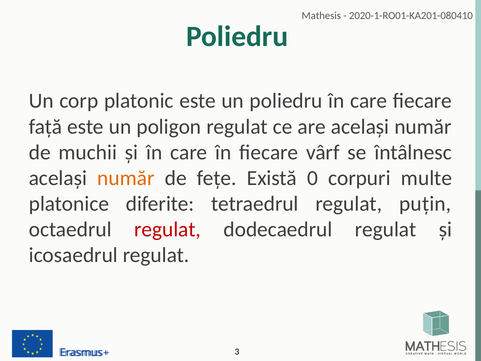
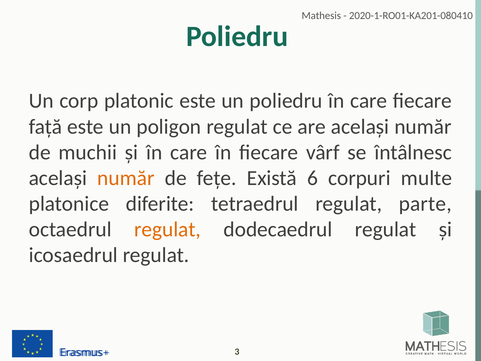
0: 0 -> 6 (312, 178)
puțin: puțin -> parte (425, 204)
regulat colour: red -> orange (167, 229)
